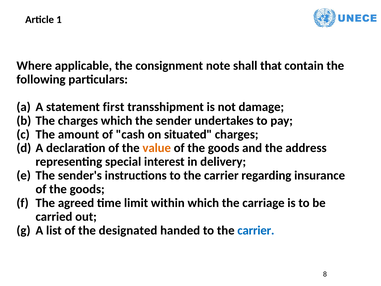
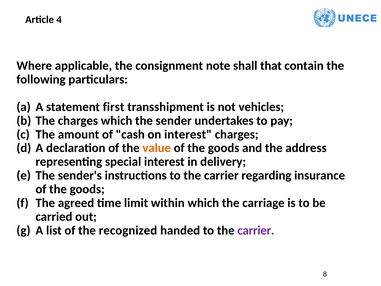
1: 1 -> 4 (59, 20)
damage: damage -> vehicles (261, 107)
on situated: situated -> interest (188, 134)
designated: designated -> recognized (128, 230)
carrier colour: blue -> purple (256, 230)
